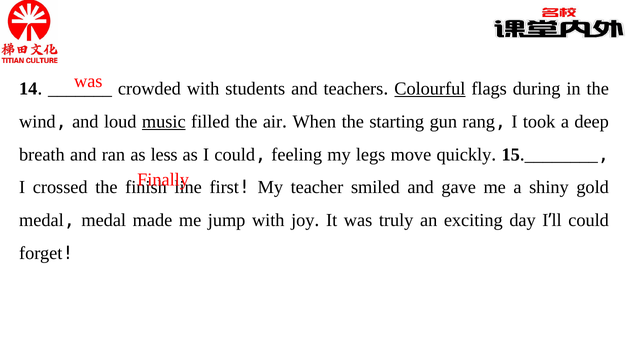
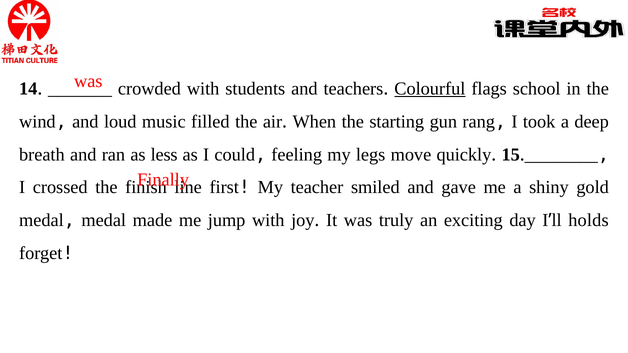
during: during -> school (537, 89)
music underline: present -> none (164, 122)
could: could -> holds (588, 221)
